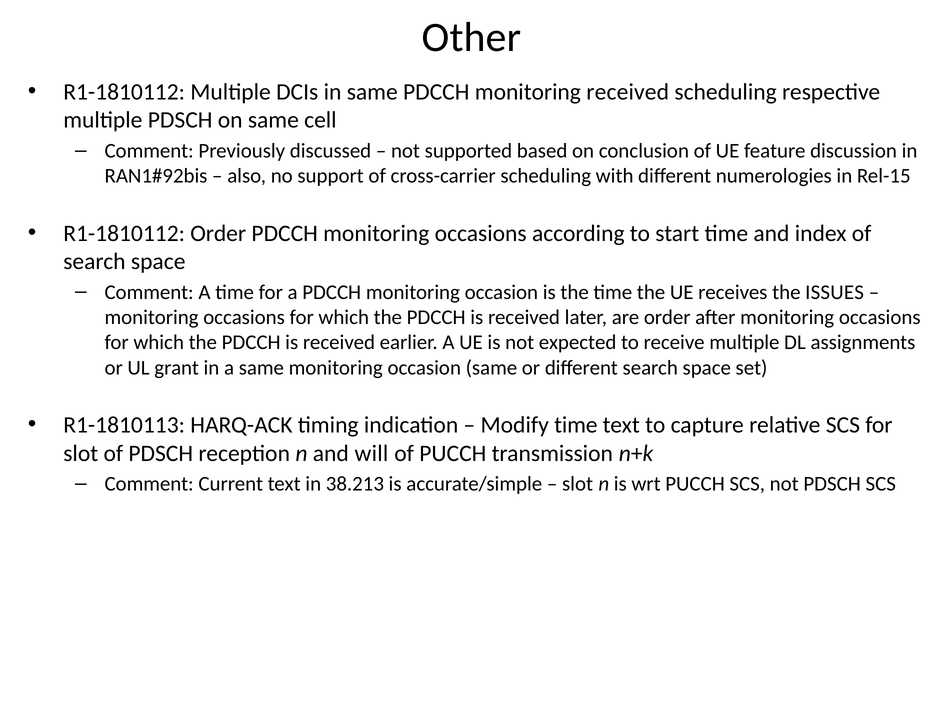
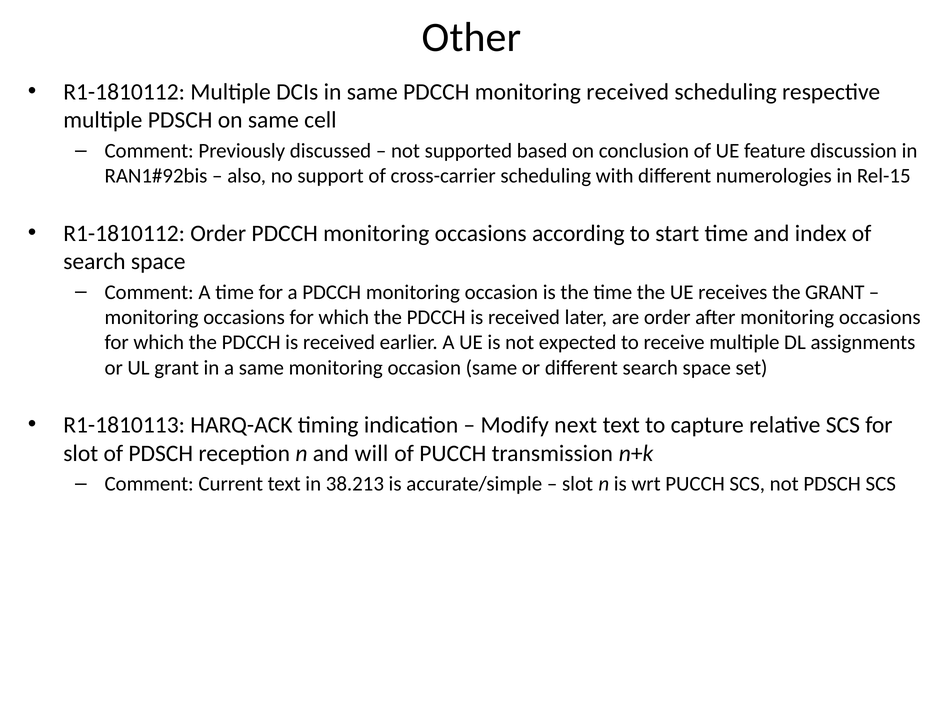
the ISSUES: ISSUES -> GRANT (835, 292)
Modify time: time -> next (576, 425)
